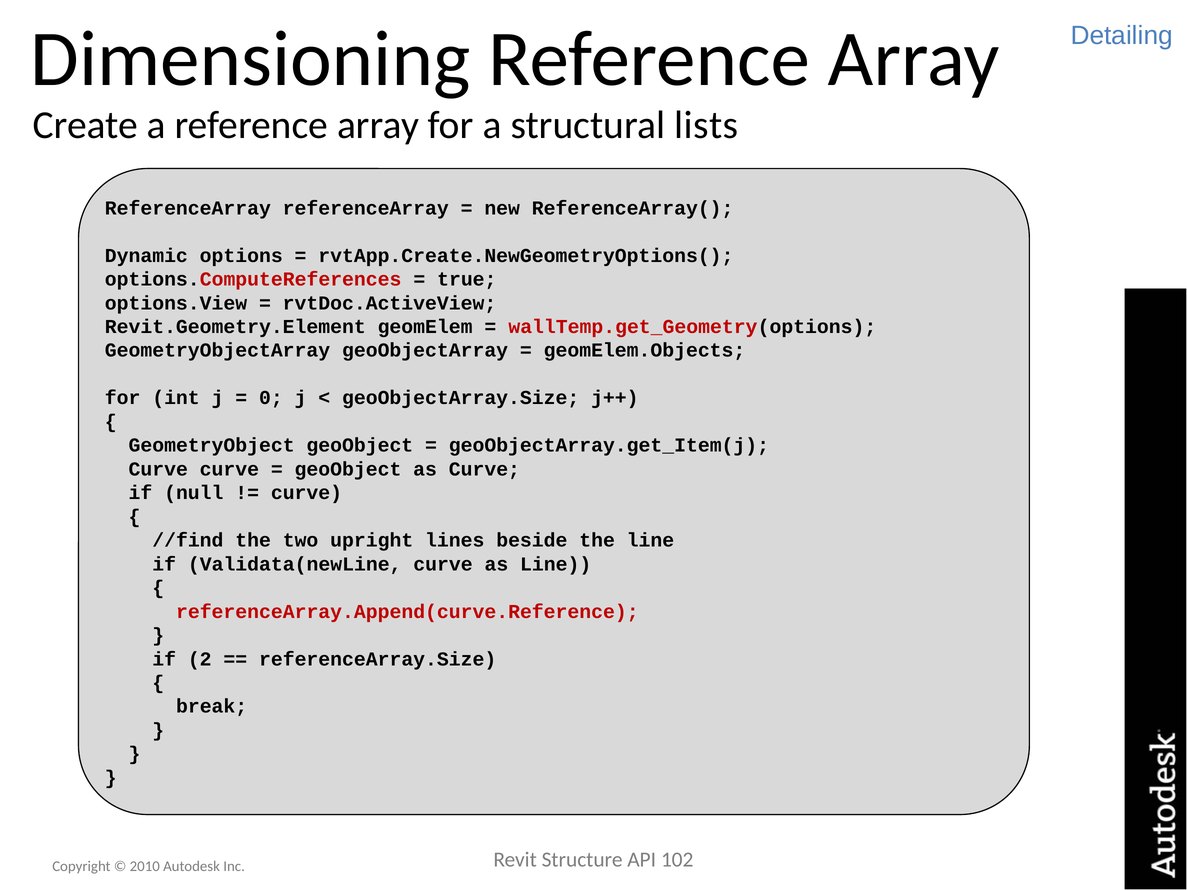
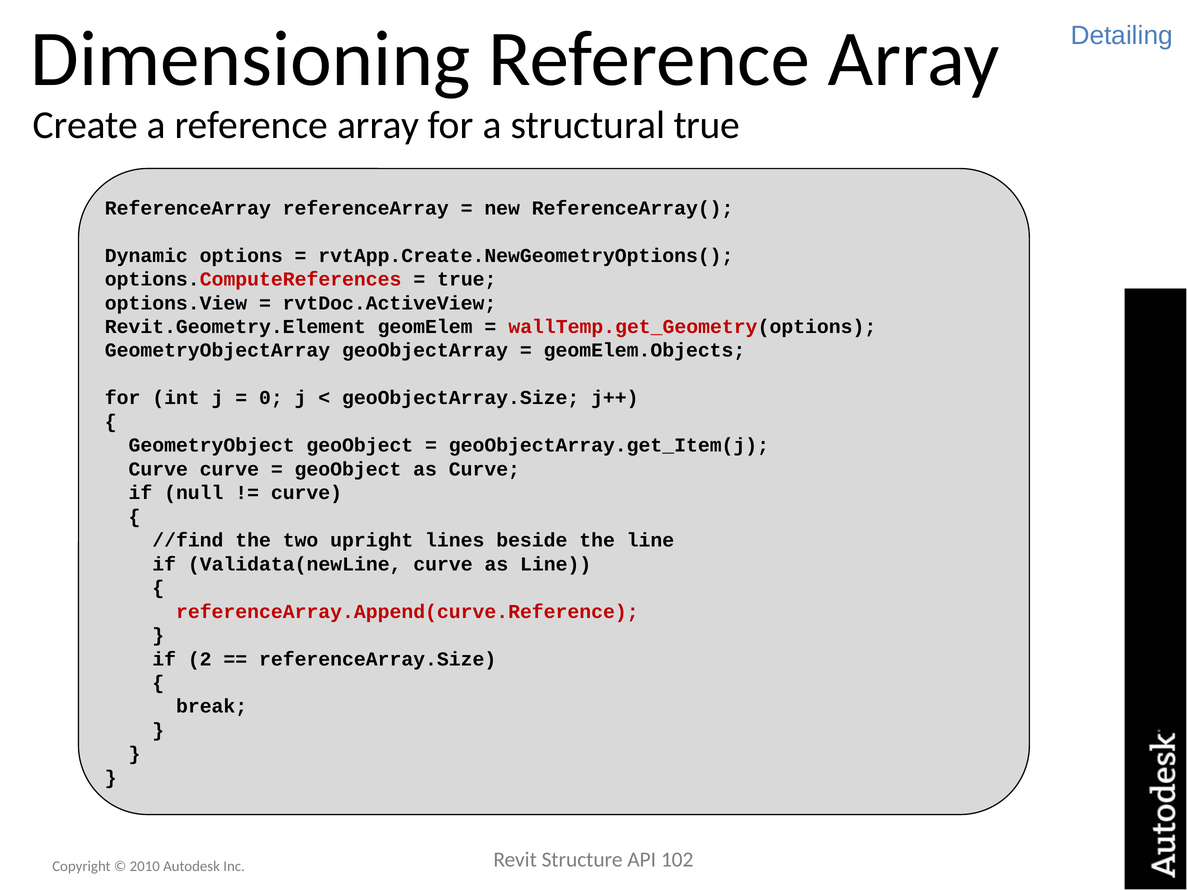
structural lists: lists -> true (707, 125)
